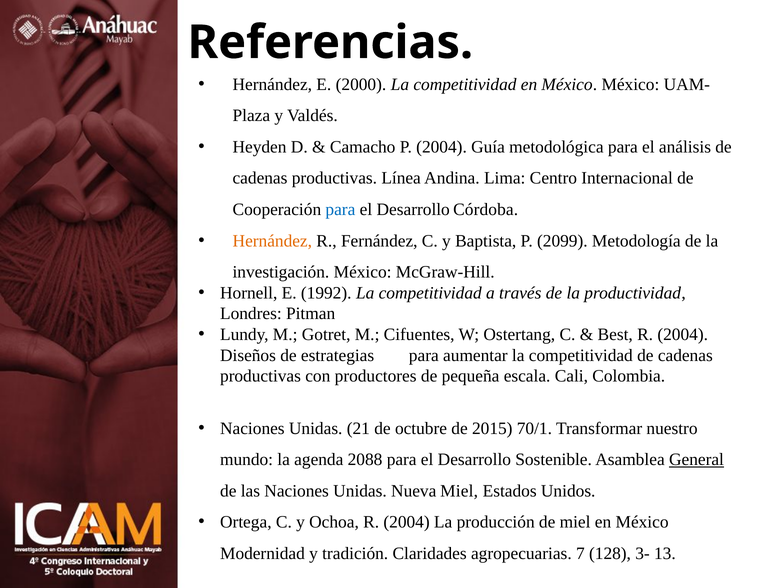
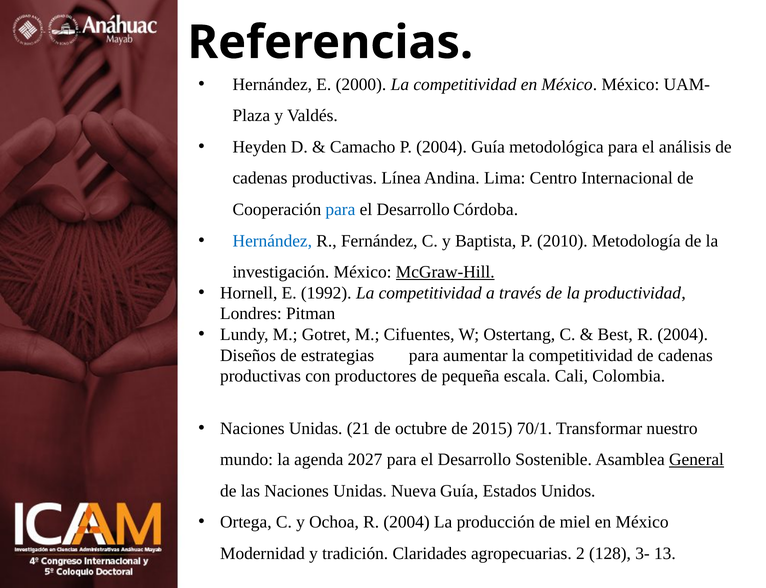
Hernández colour: orange -> blue (272, 241)
2099: 2099 -> 2010 (562, 241)
McGraw-Hill underline: none -> present (445, 272)
2088: 2088 -> 2027 (365, 460)
Nueva Miel: Miel -> Guía (459, 491)
7: 7 -> 2 (580, 554)
